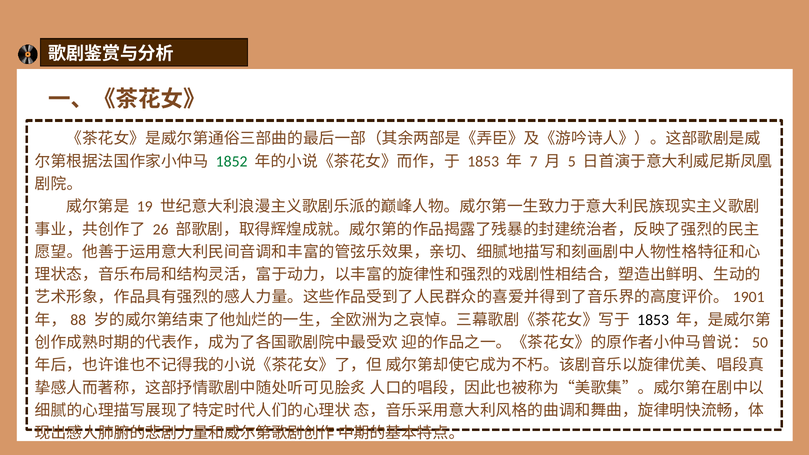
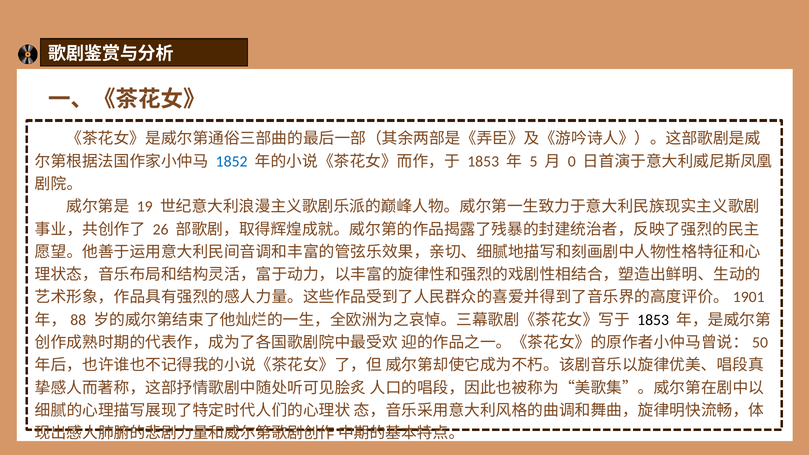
1852 colour: green -> blue (232, 161)
7: 7 -> 5 (533, 161)
5: 5 -> 0 (572, 161)
